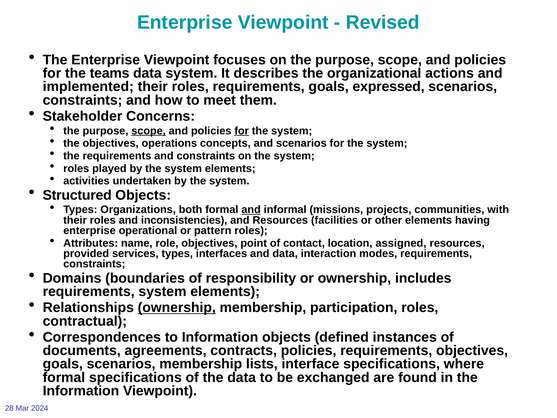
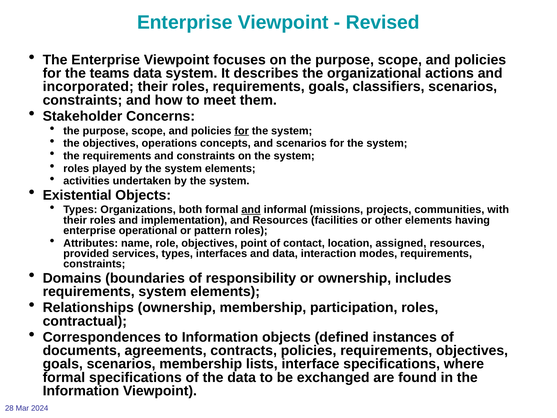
implemented: implemented -> incorporated (88, 87)
expressed: expressed -> classifiers (389, 87)
scope underline: present -> none (149, 131)
Structured: Structured -> Existential (77, 195)
inconsistencies: inconsistencies -> implementation (184, 220)
ownership underline: present -> none (177, 308)
